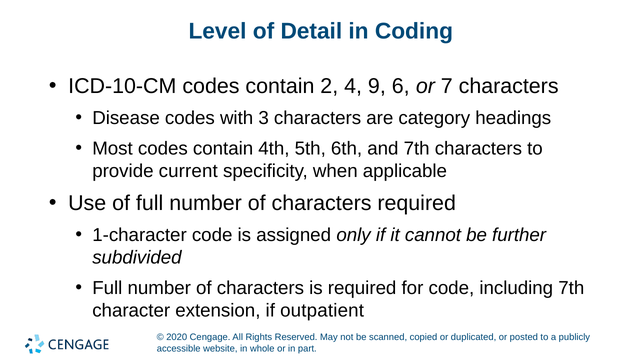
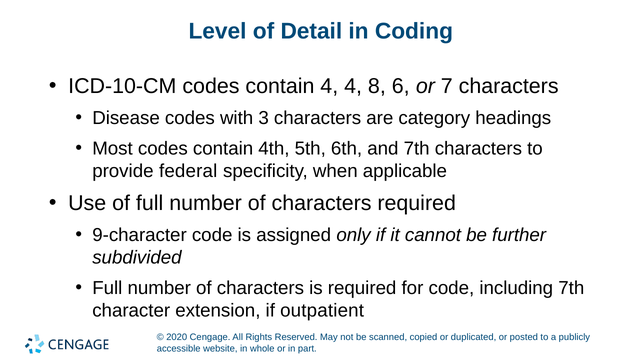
contain 2: 2 -> 4 (329, 86)
9: 9 -> 8 (377, 86)
current: current -> federal (188, 171)
1-character: 1-character -> 9-character (140, 235)
